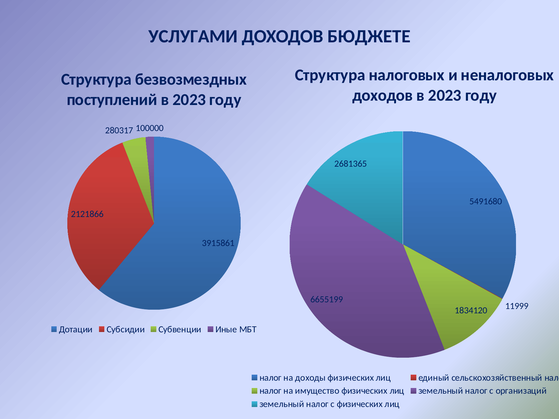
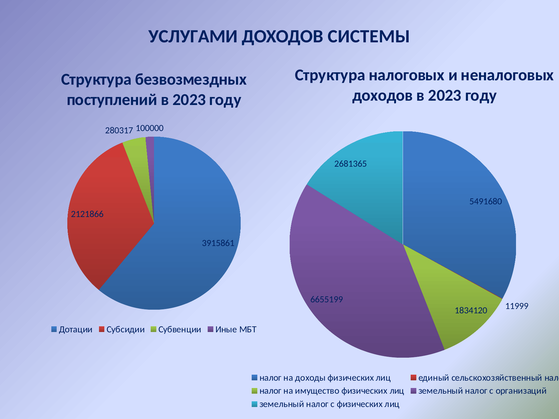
БЮДЖЕТЕ: БЮДЖЕТЕ -> СИСТЕМЫ (369, 36)
